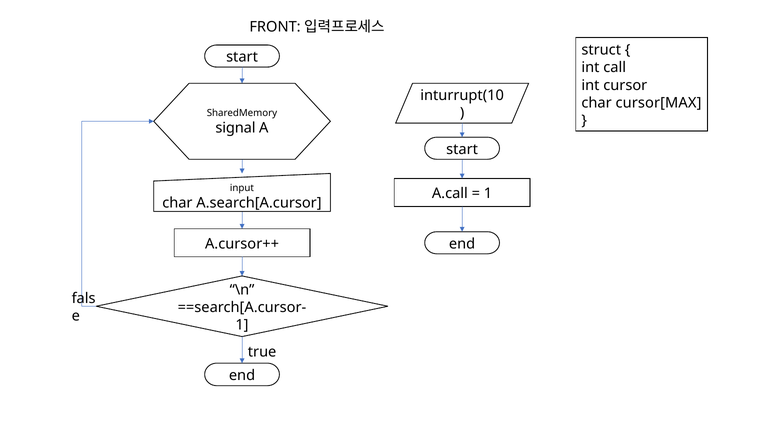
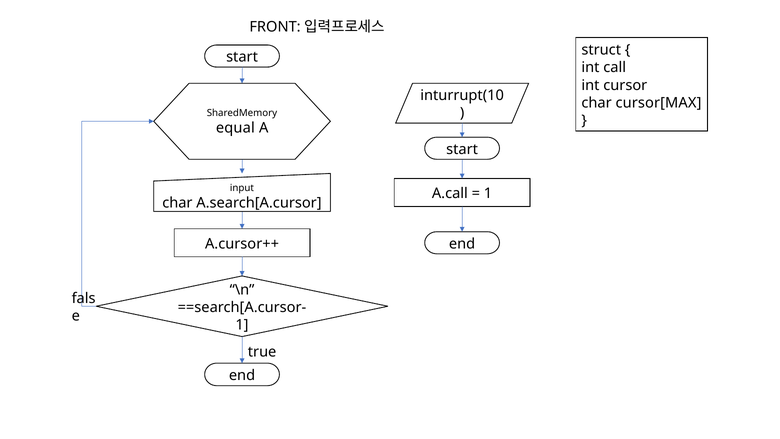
signal: signal -> equal (235, 128)
